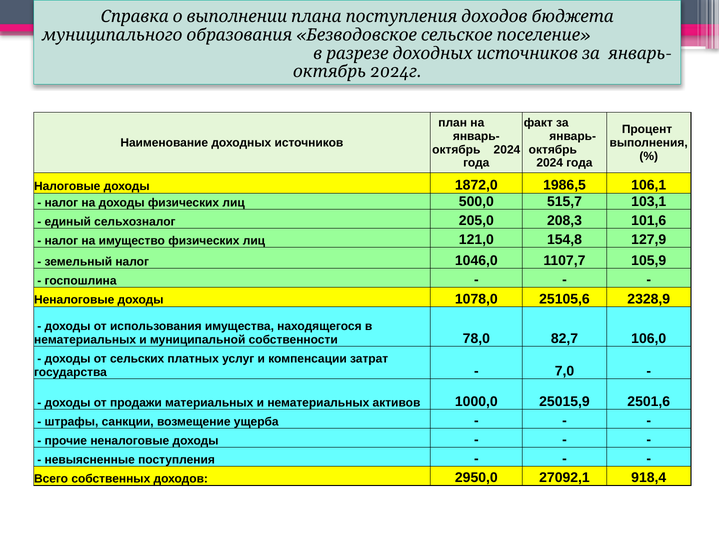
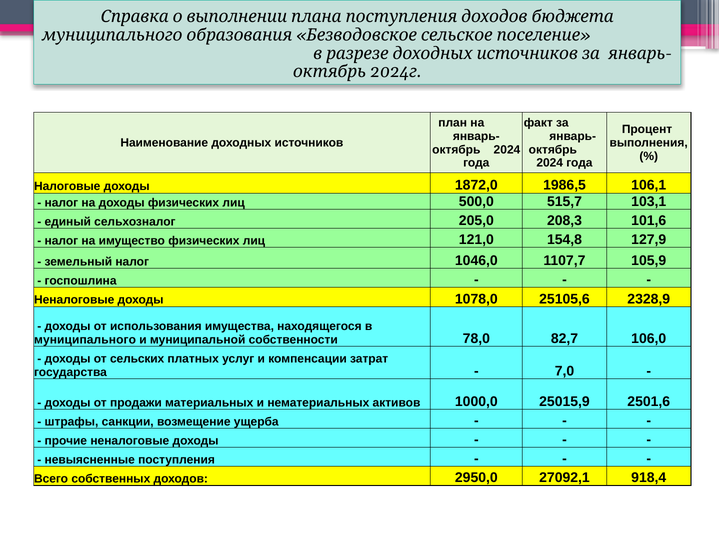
нематериальных: нематериальных -> муниципального (85, 340)
